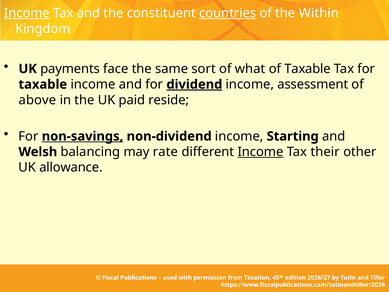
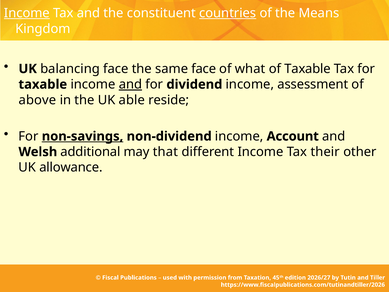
Within: Within -> Means (319, 13)
payments: payments -> balancing (70, 69)
same sort: sort -> face (204, 69)
and underline: none -> present (130, 84)
dividend underline: present -> none (194, 84)
paid: paid -> able (132, 100)
Starting: Starting -> Account (293, 136)
balancing: balancing -> additional (90, 152)
rate: rate -> that (165, 152)
Income underline: present -> none (260, 152)
